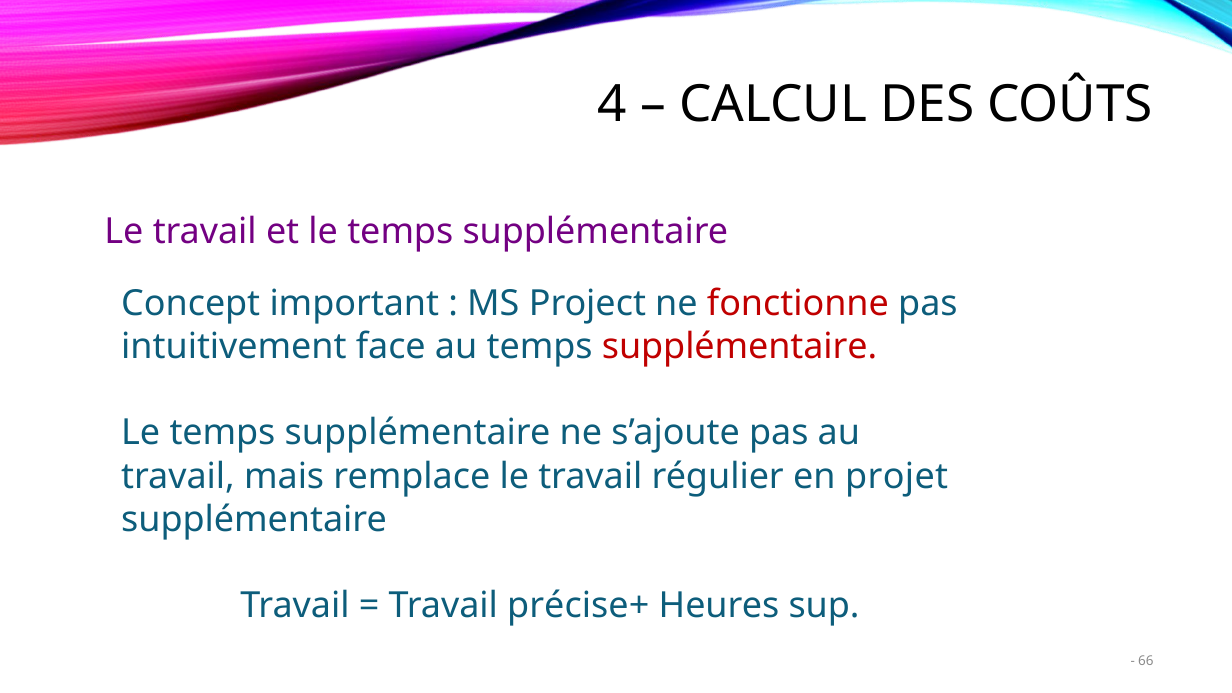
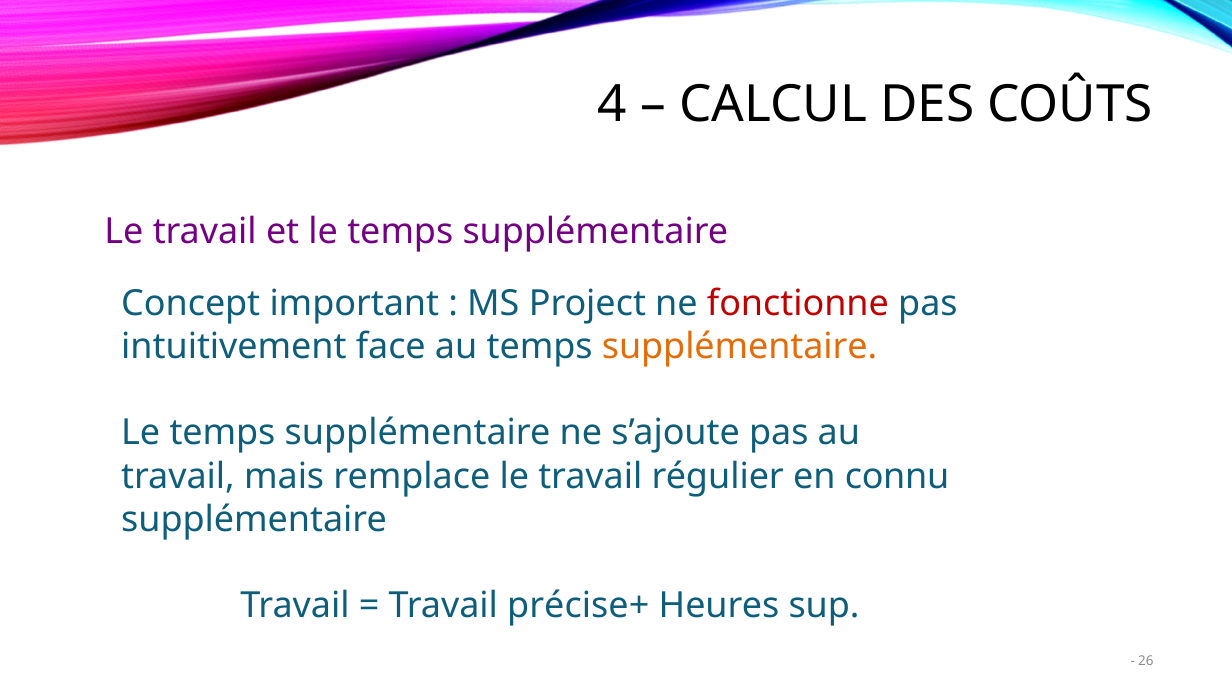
supplémentaire colour: red -> orange (740, 347)
projet: projet -> connu (897, 476)
66: 66 -> 26 (1146, 661)
